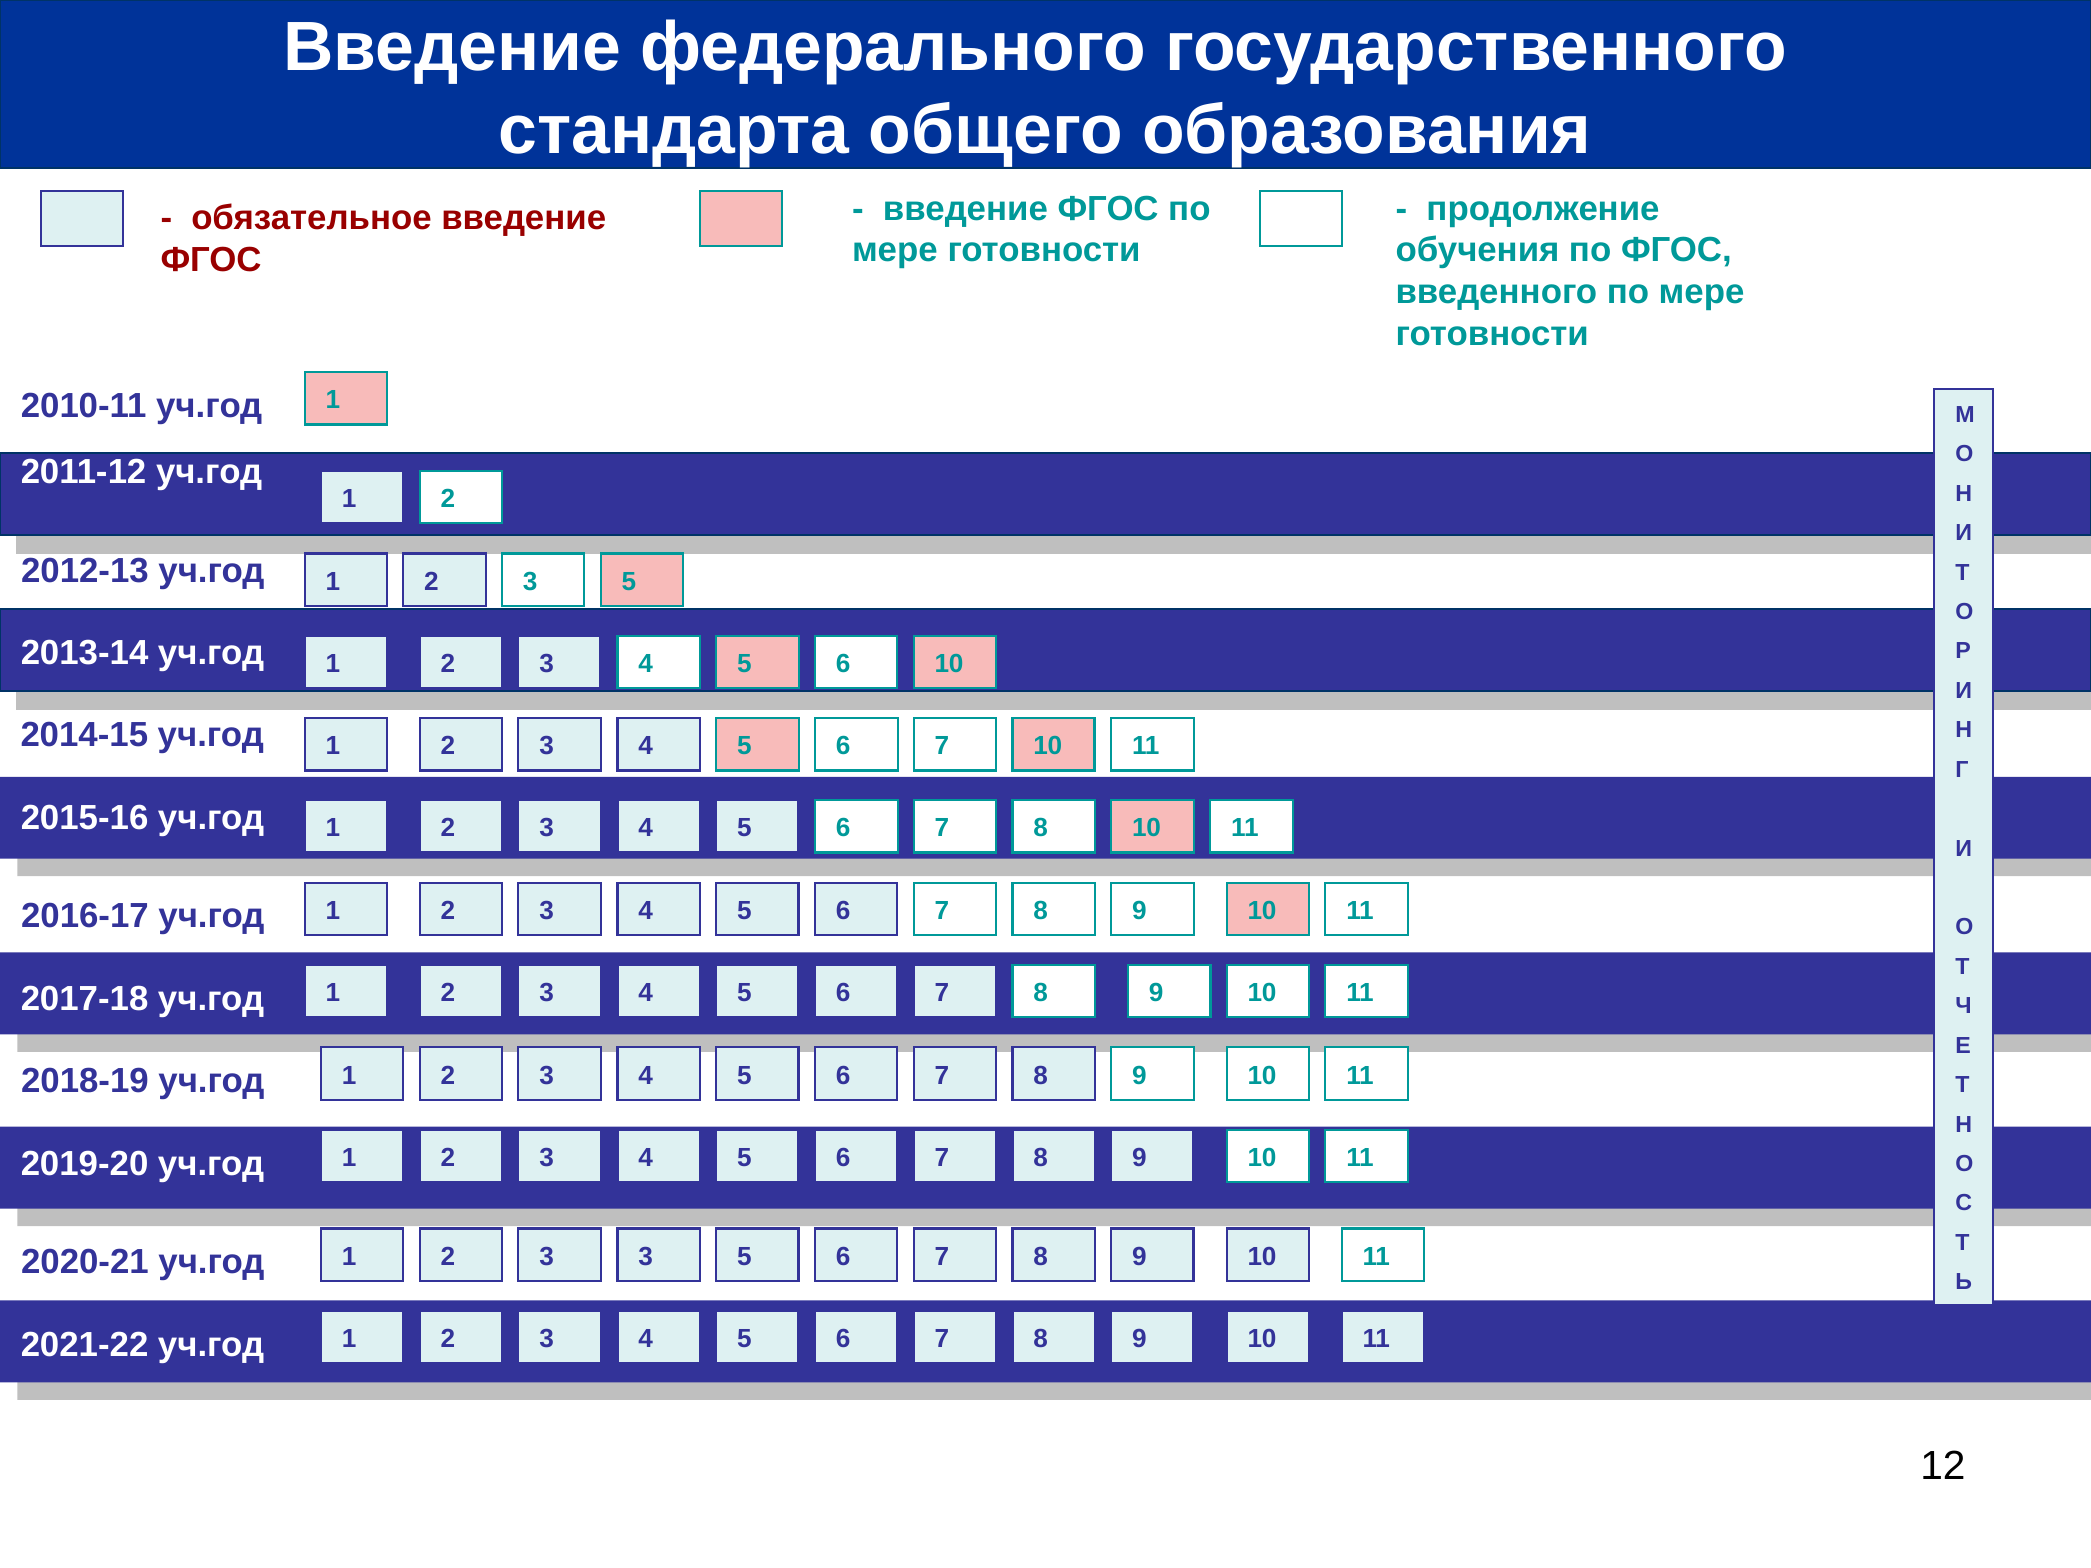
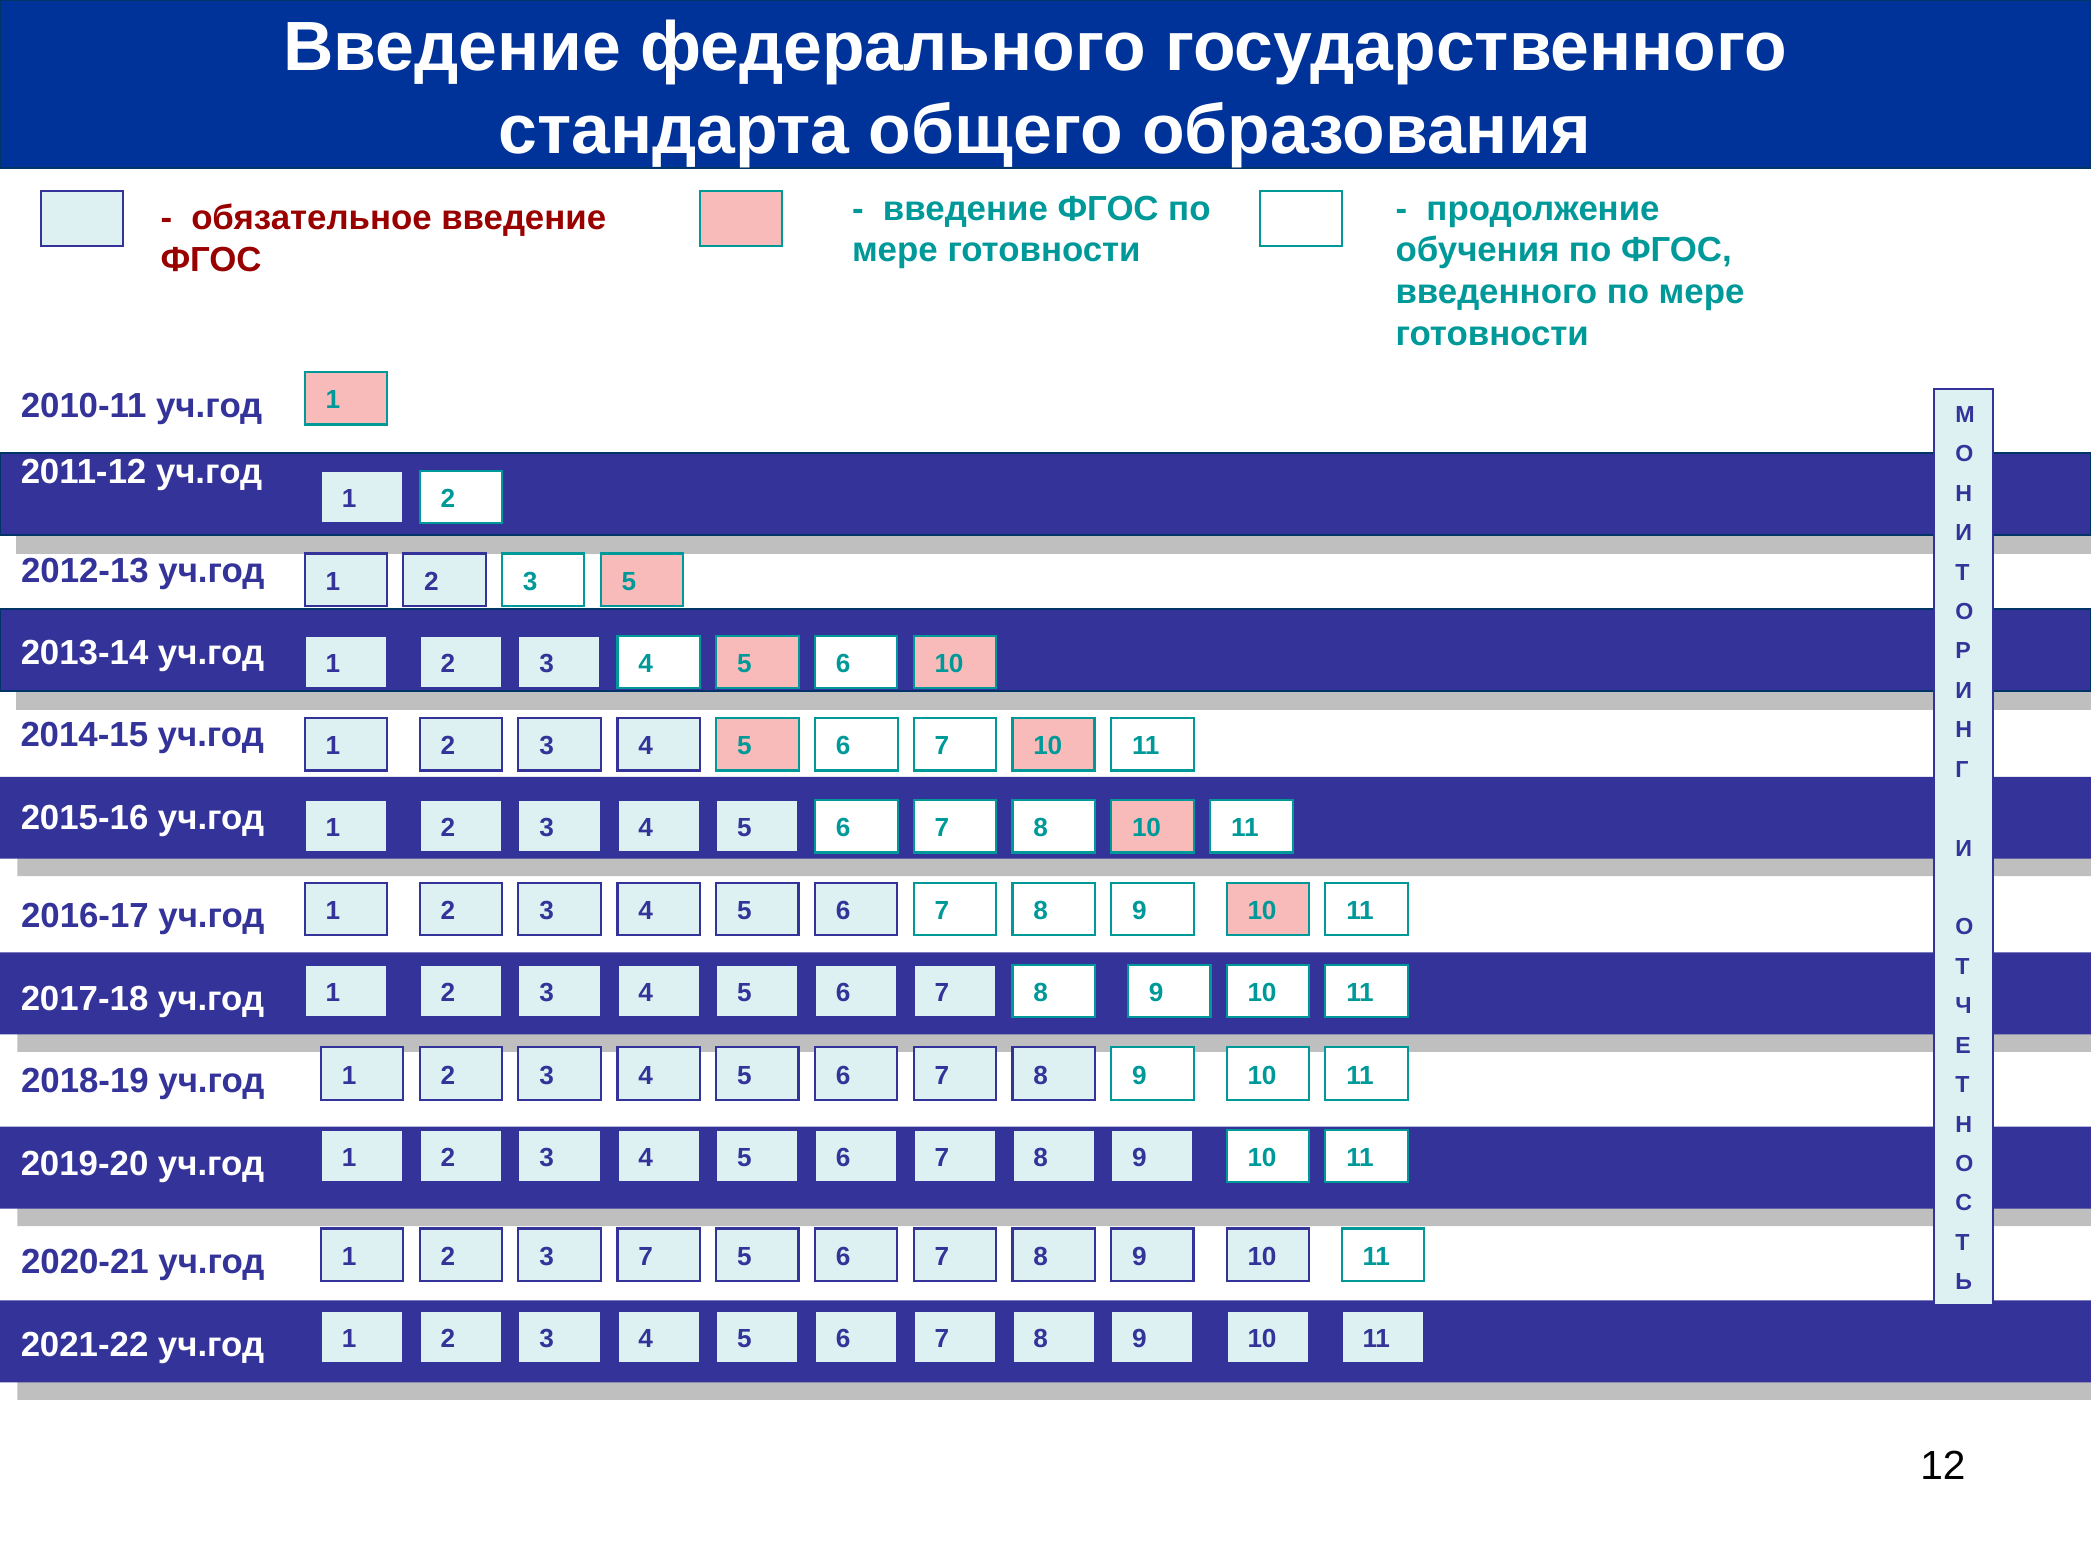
3: 3 -> 7 (646, 1257)
